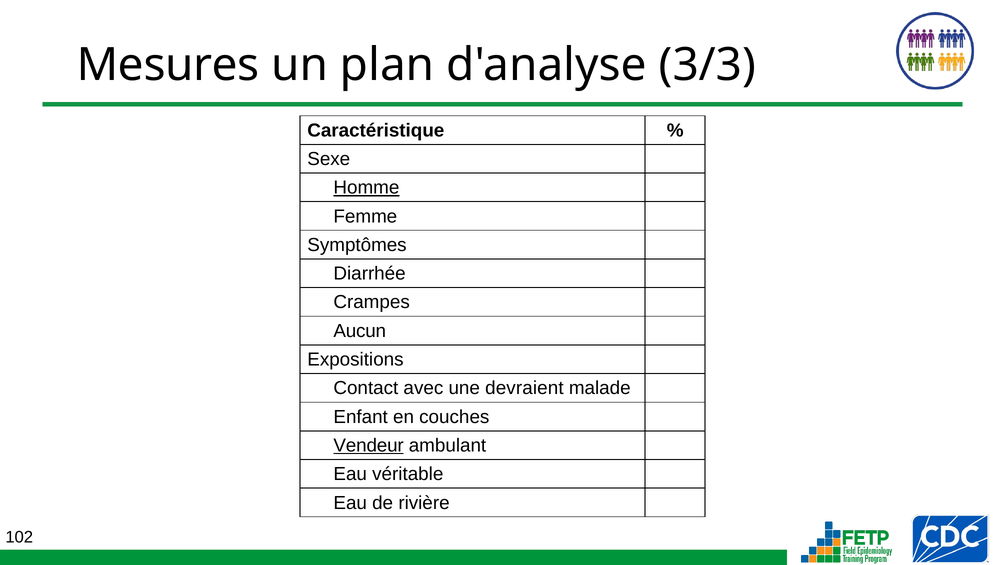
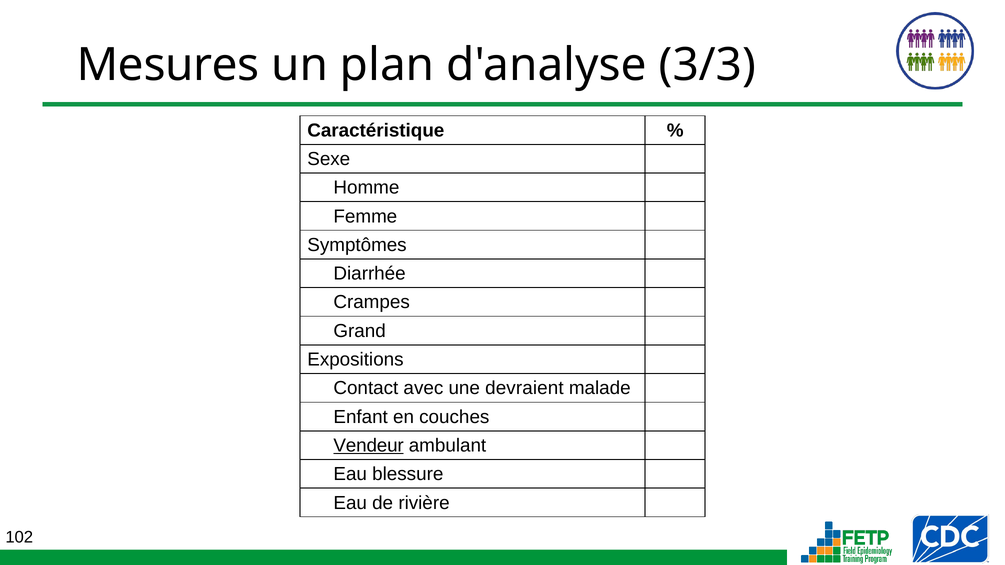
Homme underline: present -> none (366, 188)
Aucun: Aucun -> Grand (360, 331)
véritable: véritable -> blessure (408, 474)
